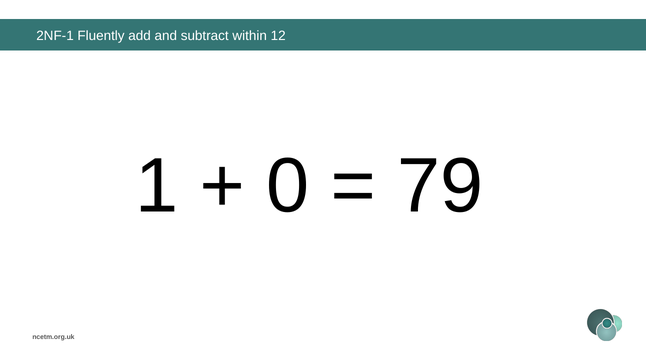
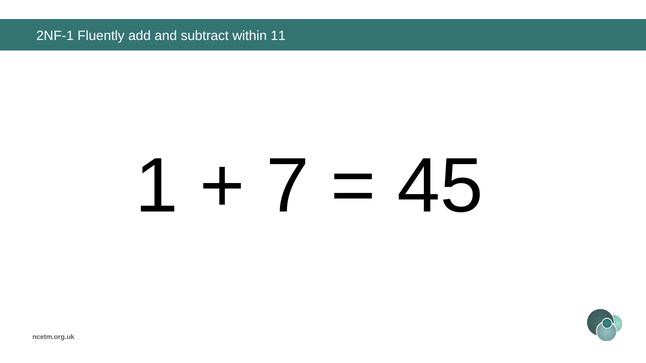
12: 12 -> 11 (278, 36)
0: 0 -> 7 (288, 186)
79: 79 -> 45 (440, 186)
